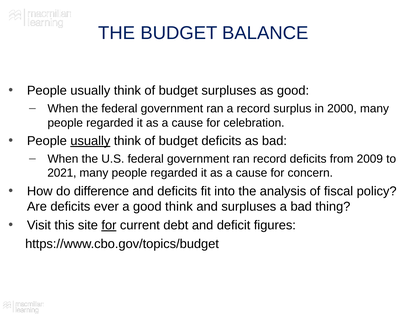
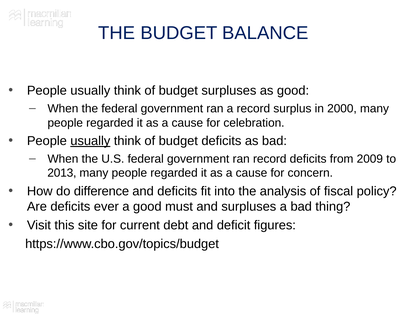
2021: 2021 -> 2013 (62, 173)
good think: think -> must (179, 206)
for underline: present -> none (109, 225)
